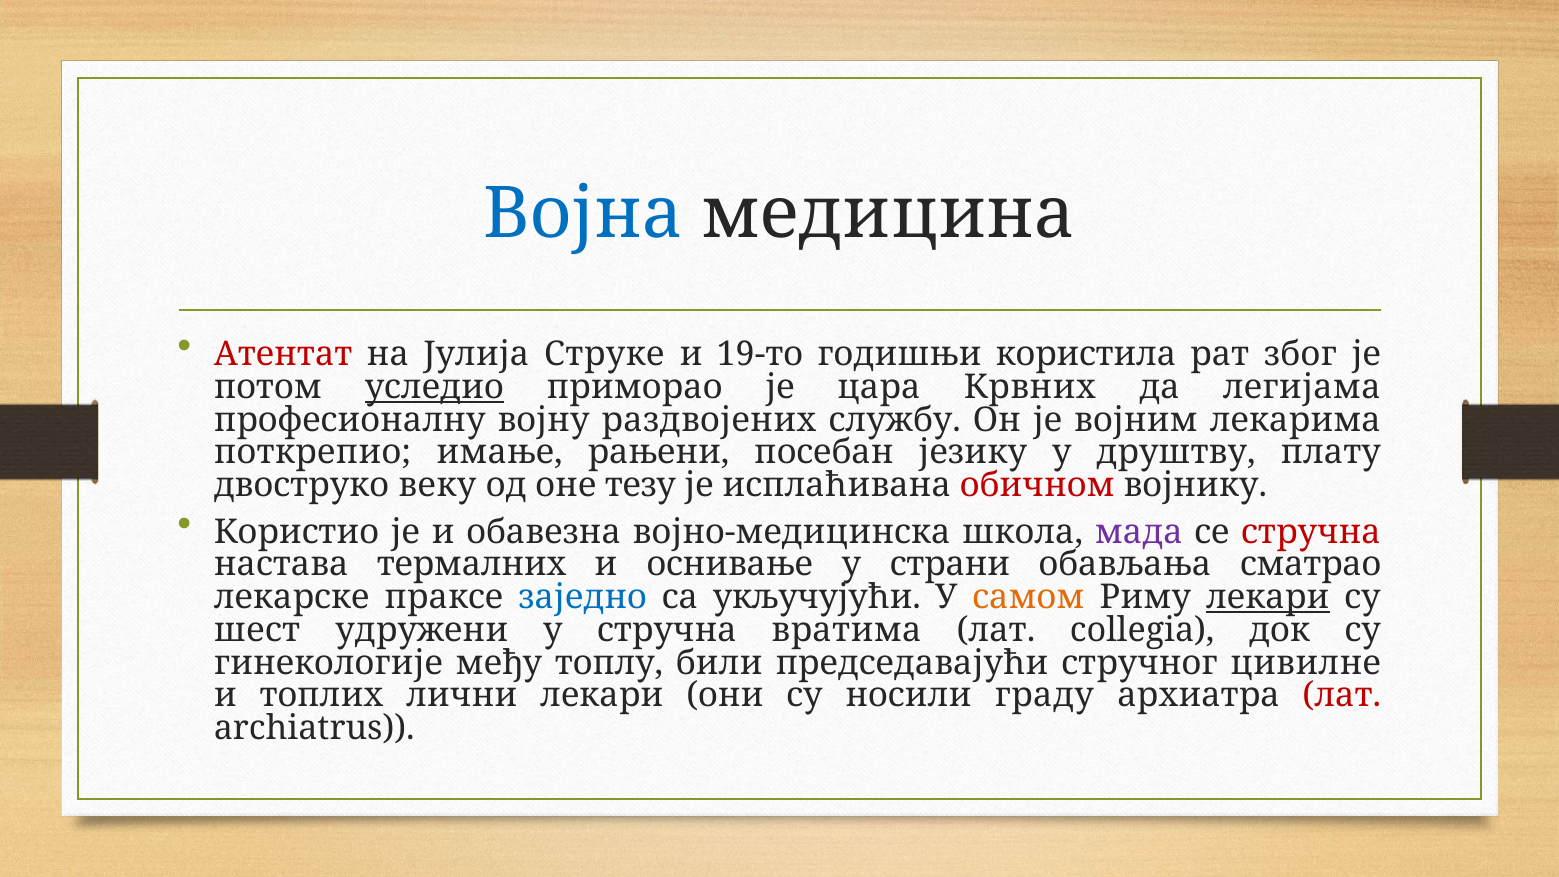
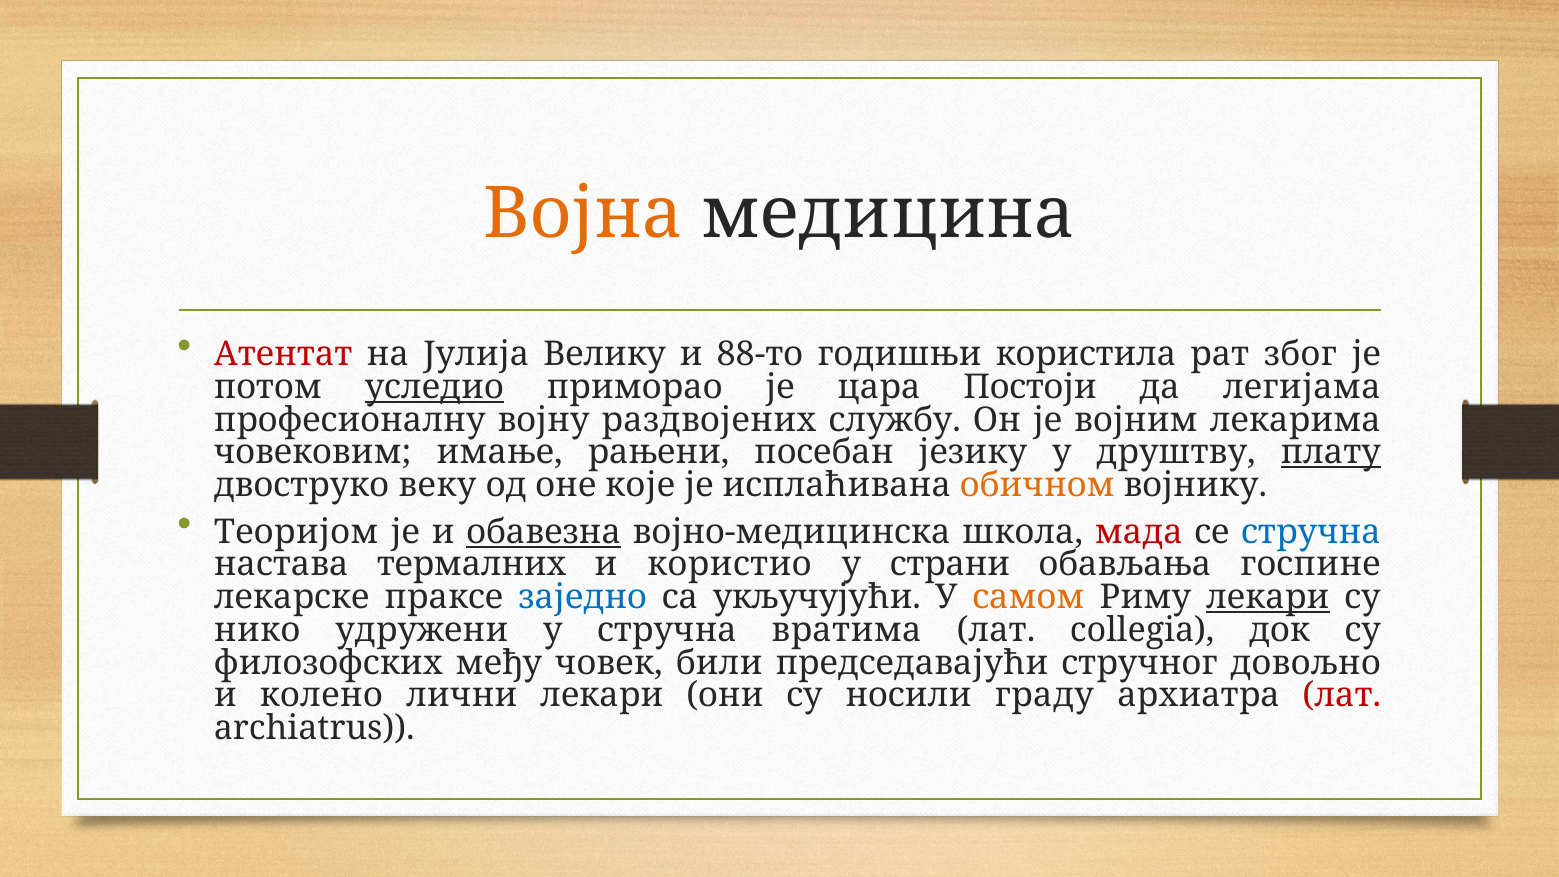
Војна colour: blue -> orange (583, 214)
Струке: Струке -> Велику (605, 354)
19-то: 19-то -> 88-то (760, 354)
Крвних: Крвних -> Постоји (1030, 387)
поткрепио: поткрепио -> човековим (313, 452)
плату underline: none -> present (1331, 452)
тезу: тезу -> које (640, 485)
обичном colour: red -> orange (1037, 485)
Користио: Користио -> Теоријом (296, 532)
обавезна underline: none -> present (544, 532)
мада colour: purple -> red (1139, 532)
стручна colour: red -> blue (1311, 532)
оснивање: оснивање -> користио (729, 565)
сматрао: сматрао -> госпине (1310, 565)
шест: шест -> нико (257, 630)
гинекологије: гинекологије -> филозофских (328, 663)
топлу: топлу -> човек (609, 663)
цивилне: цивилне -> довољно (1306, 663)
топлих: топлих -> колено (321, 696)
